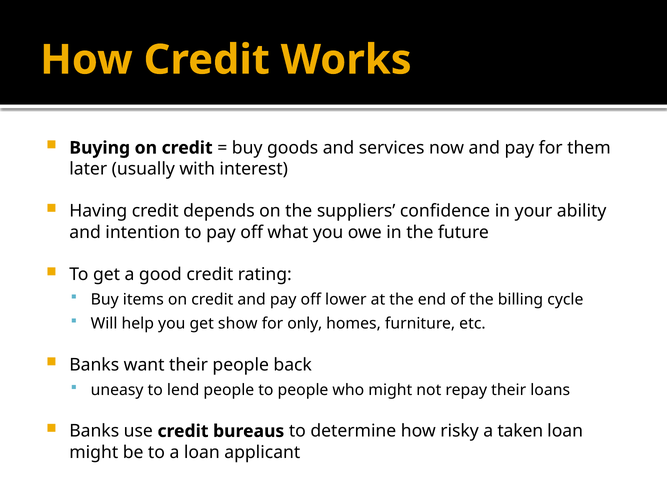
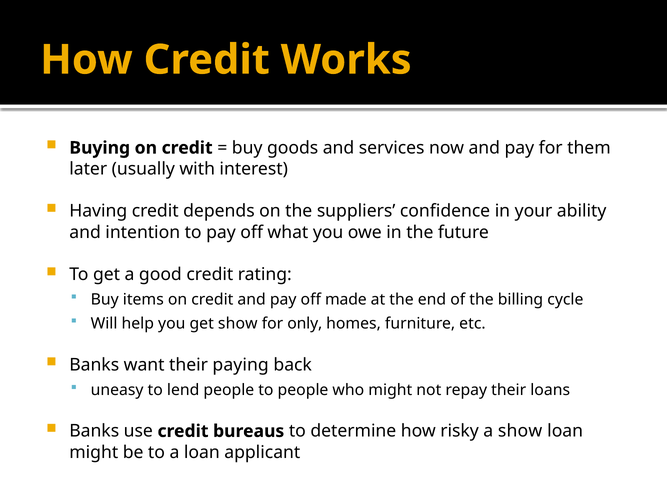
lower: lower -> made (346, 300)
their people: people -> paying (241, 365)
a taken: taken -> show (520, 431)
